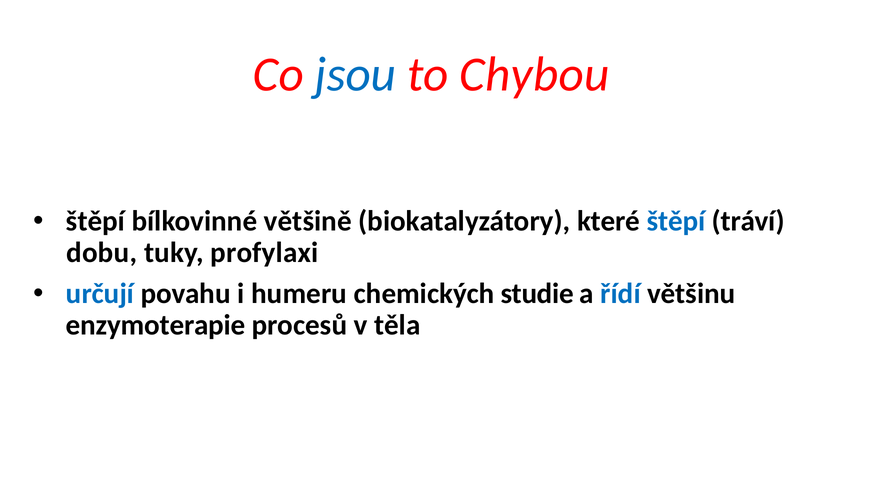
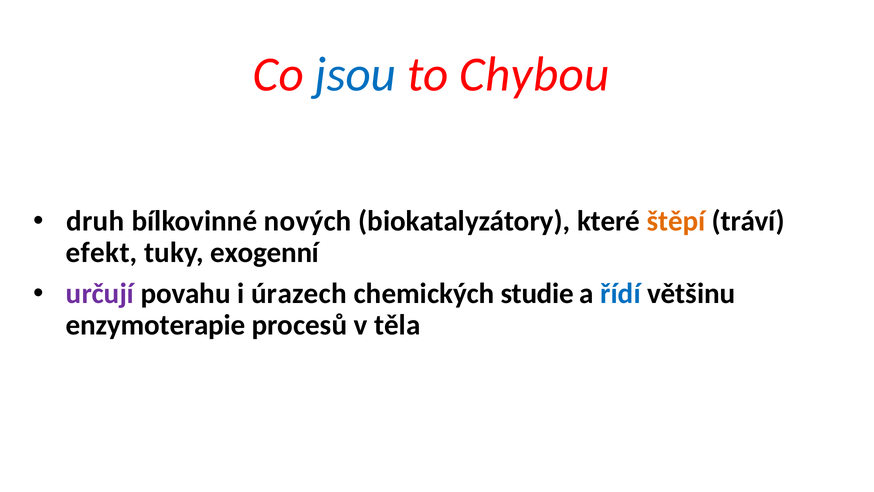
štěpí: štěpí -> druh (95, 221)
většině: většině -> nových (308, 221)
štěpí colour: blue -> orange (676, 221)
dobu: dobu -> efekt (102, 253)
profylaxi: profylaxi -> exogenní (265, 253)
určují colour: blue -> purple (100, 293)
humeru: humeru -> úrazech (299, 293)
